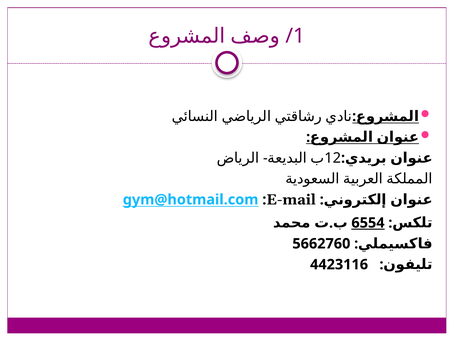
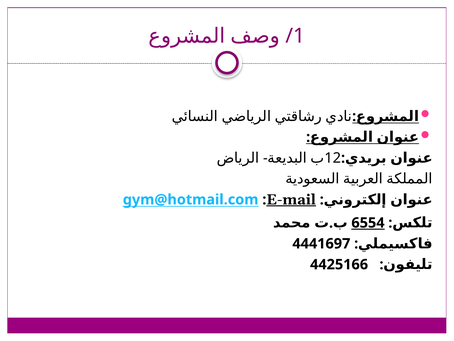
E-mail underline: none -> present (291, 199)
5662760: 5662760 -> 4441697 (321, 243)
4423116: 4423116 -> 4425166 (339, 264)
